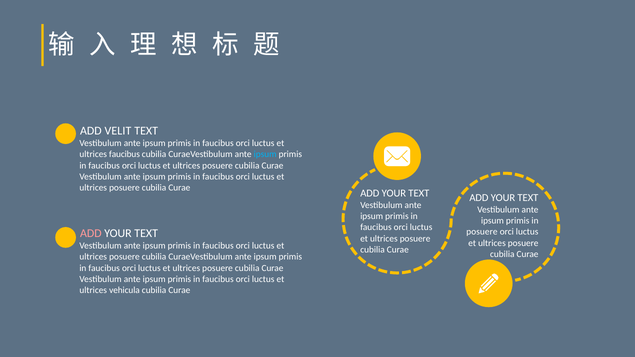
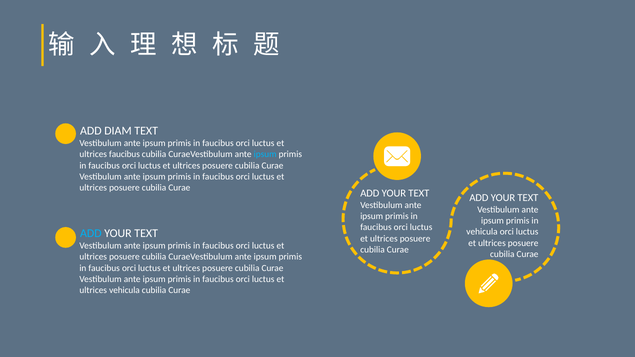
VELIT: VELIT -> DIAM (118, 131)
posuere: posuere -> vehicula (482, 232)
ADD colour: pink -> light blue (91, 233)
